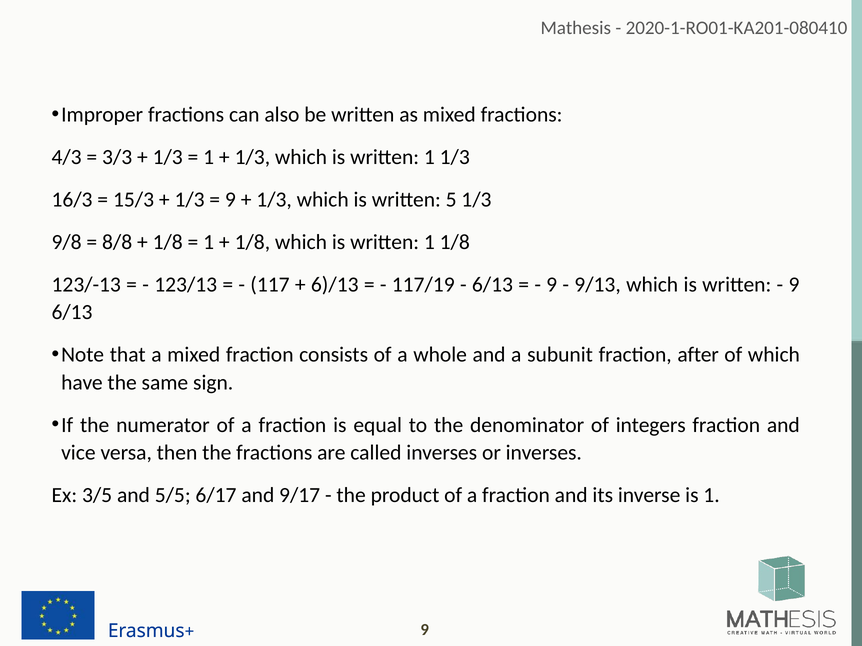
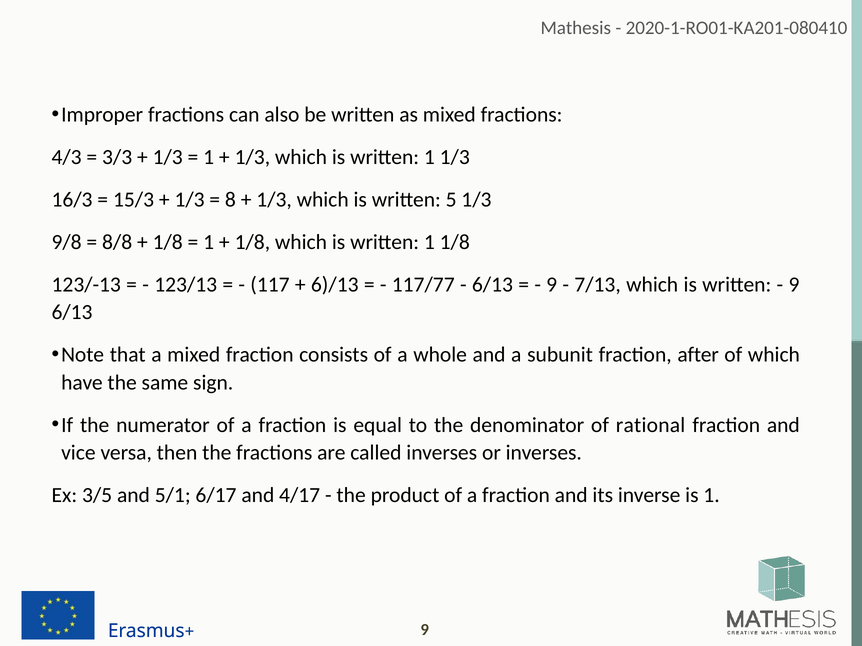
9: 9 -> 8 (230, 200)
117/19: 117/19 -> 117/77 (423, 285)
9/13: 9/13 -> 7/13 (598, 285)
integers: integers -> rational (651, 425)
5/5: 5/5 -> 5/1 (173, 495)
9/17: 9/17 -> 4/17 (300, 495)
